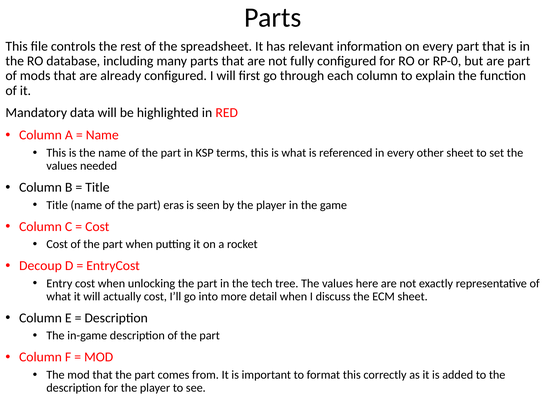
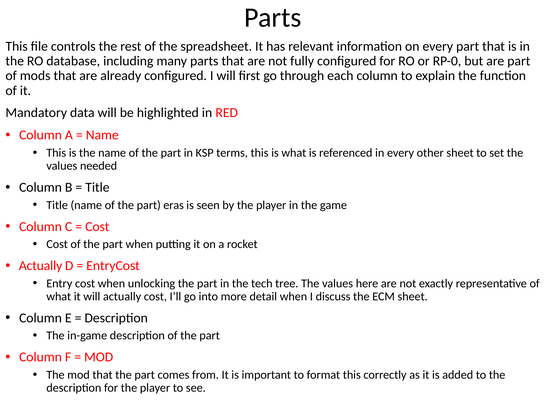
Decoup: Decoup -> Actually (41, 266)
